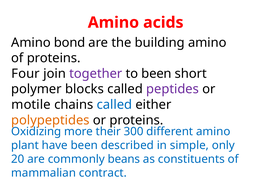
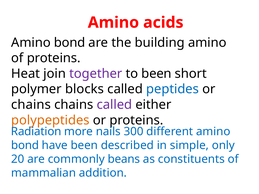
Four: Four -> Heat (26, 74)
peptides colour: purple -> blue (173, 89)
motile: motile -> chains (31, 105)
called colour: blue -> purple (114, 105)
Oxidizing: Oxidizing -> Radiation (36, 132)
their: their -> nails (108, 132)
plant: plant -> bond (25, 145)
contract: contract -> addition (103, 173)
